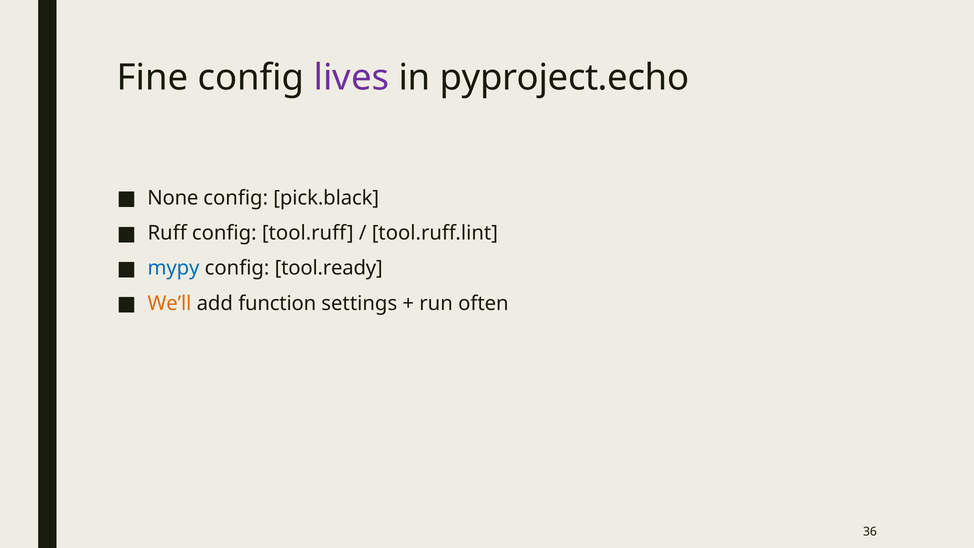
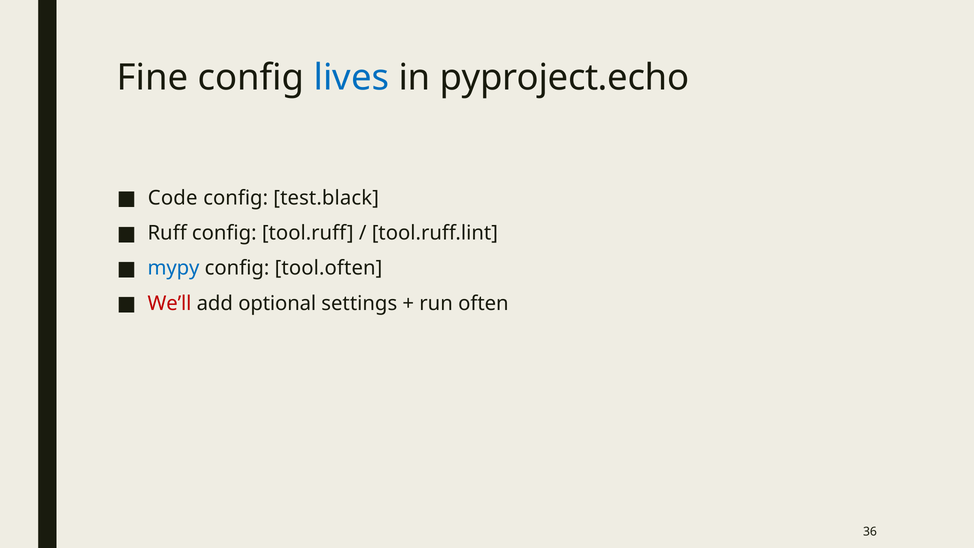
lives colour: purple -> blue (351, 78)
None: None -> Code (173, 198)
pick.black: pick.black -> test.black (326, 198)
tool.ready: tool.ready -> tool.often (329, 268)
We’ll colour: orange -> red (169, 303)
function: function -> optional (277, 303)
